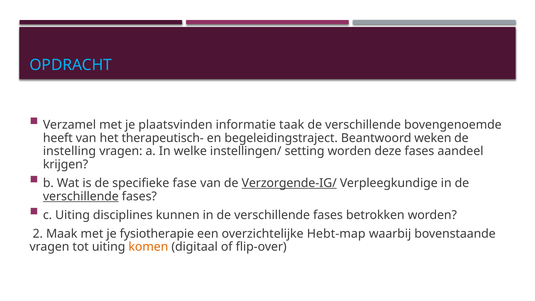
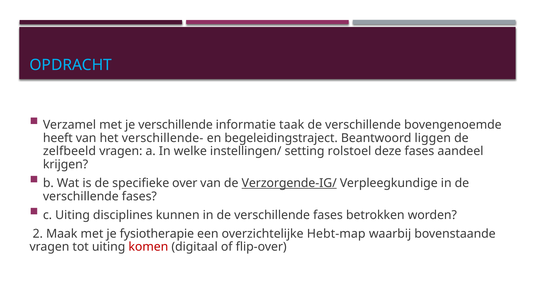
je plaatsvinden: plaatsvinden -> verschillende (176, 125)
therapeutisch-: therapeutisch- -> verschillende- (163, 138)
weken: weken -> liggen (433, 138)
instelling: instelling -> zelfbeeld (69, 151)
setting worden: worden -> rolstoel (349, 151)
fase: fase -> over (185, 183)
verschillende underline: present -> none (81, 196)
komen colour: orange -> red (148, 247)
